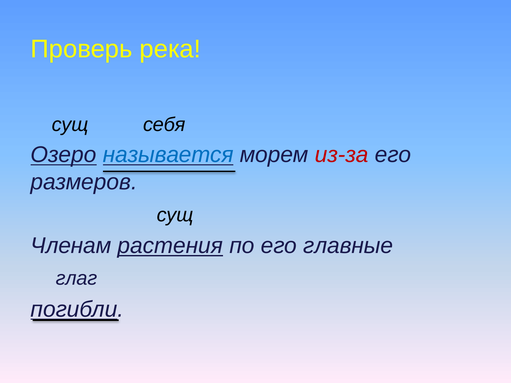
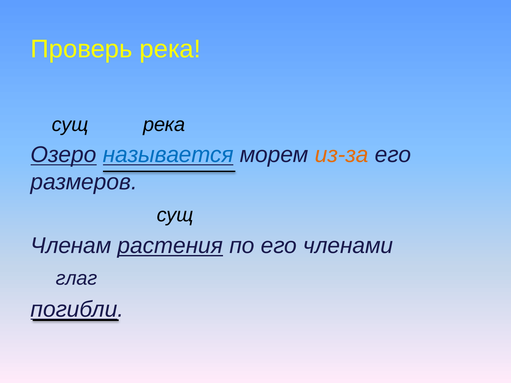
сущ себя: себя -> река (164, 125)
из-за colour: red -> orange (342, 155)
главные: главные -> членами (348, 246)
